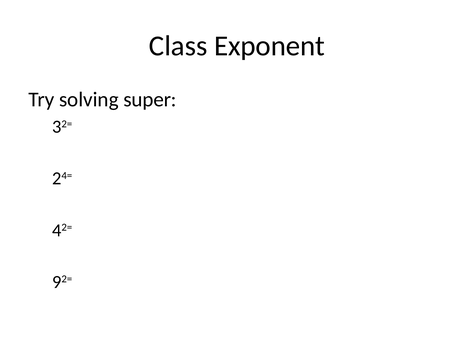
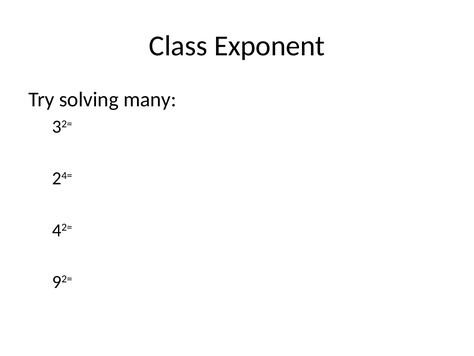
super: super -> many (150, 99)
